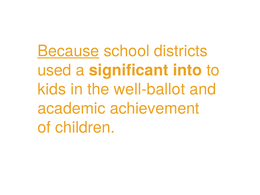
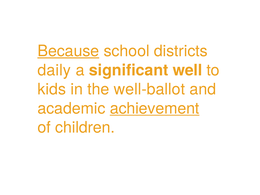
used: used -> daily (54, 70)
into: into -> well (187, 70)
achievement underline: none -> present (155, 108)
